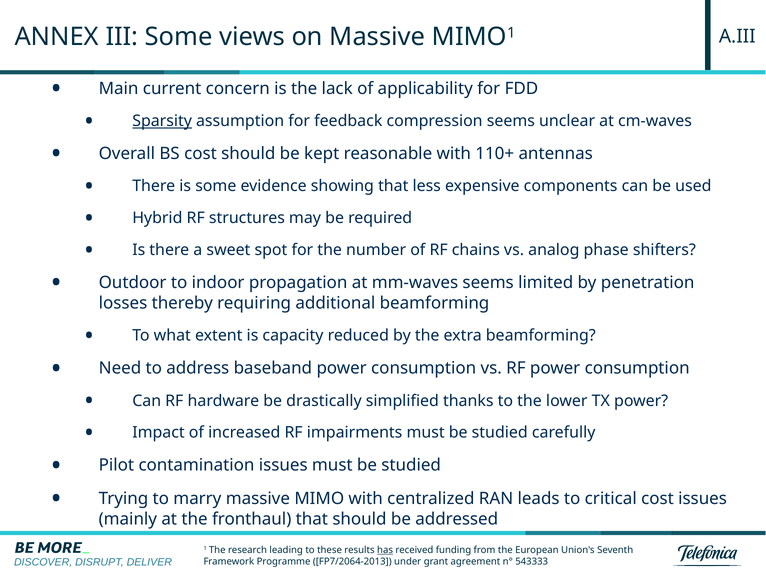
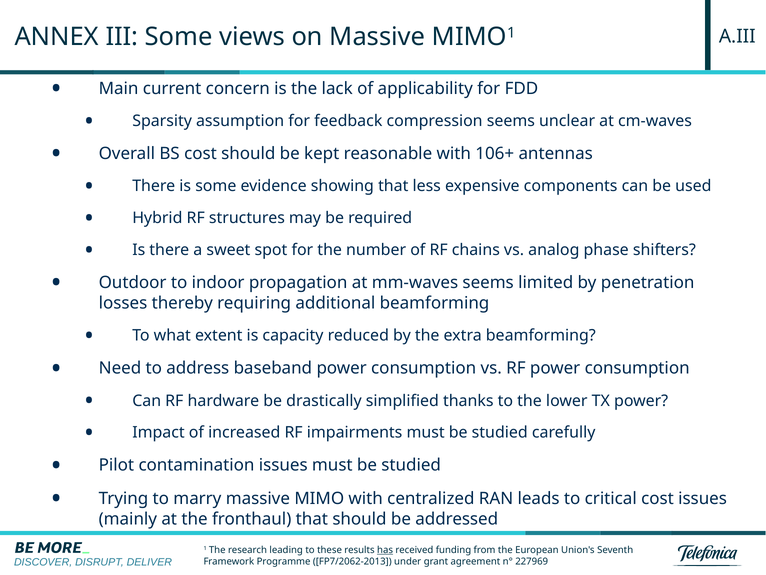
Sparsity underline: present -> none (162, 121)
110+: 110+ -> 106+ (495, 154)
FP7/2064-2013: FP7/2064-2013 -> FP7/2062-2013 (352, 561)
543333: 543333 -> 227969 (532, 561)
